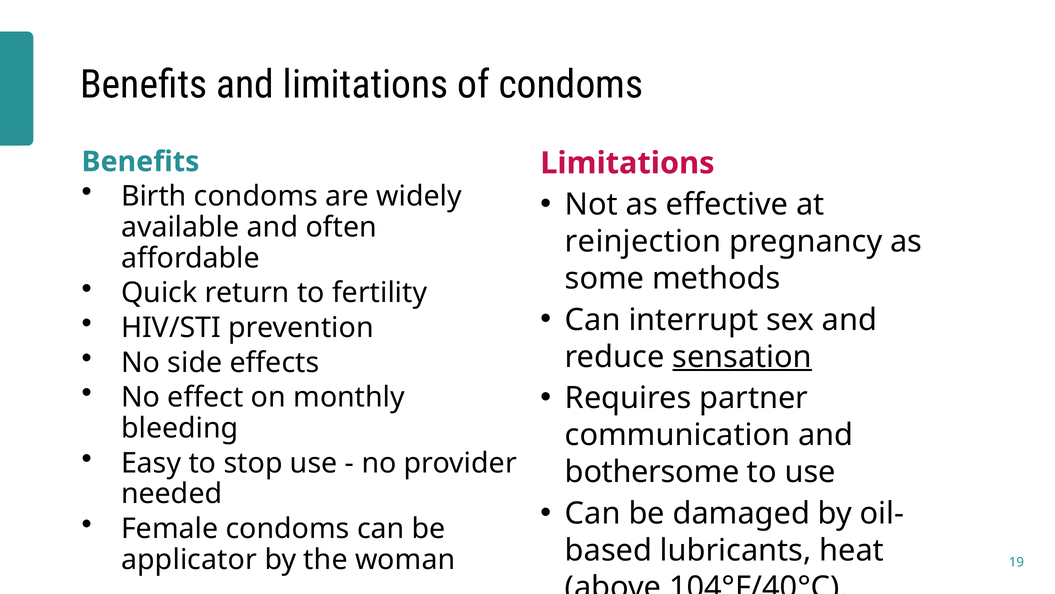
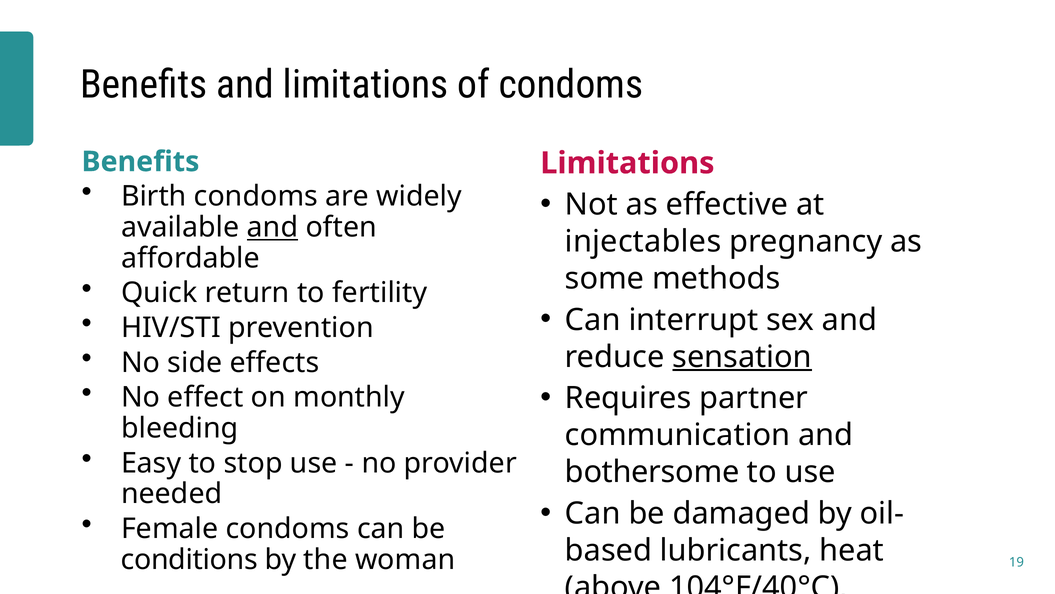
and underline: none -> present (273, 227)
reinjection: reinjection -> injectables (643, 241)
applicator: applicator -> conditions (189, 559)
